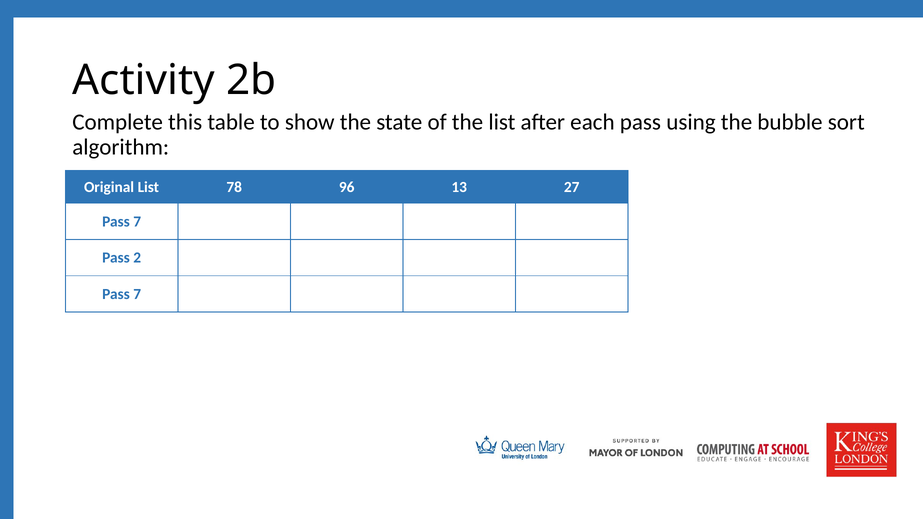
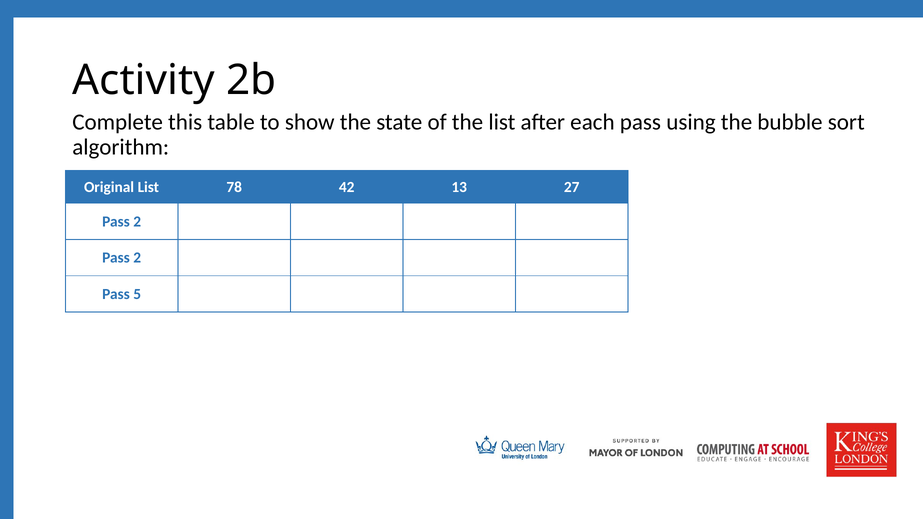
96: 96 -> 42 (347, 187)
7: 7 -> 2 (137, 222)
7: 7 -> 5 (137, 294)
